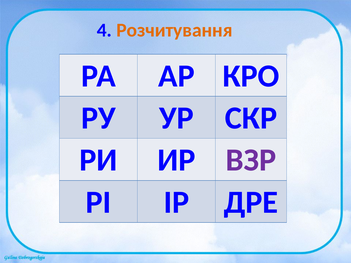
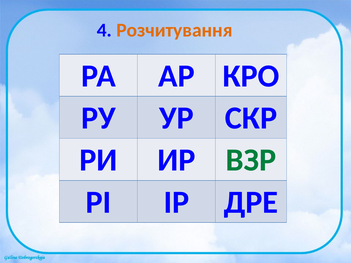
ВЗР colour: purple -> green (251, 160)
